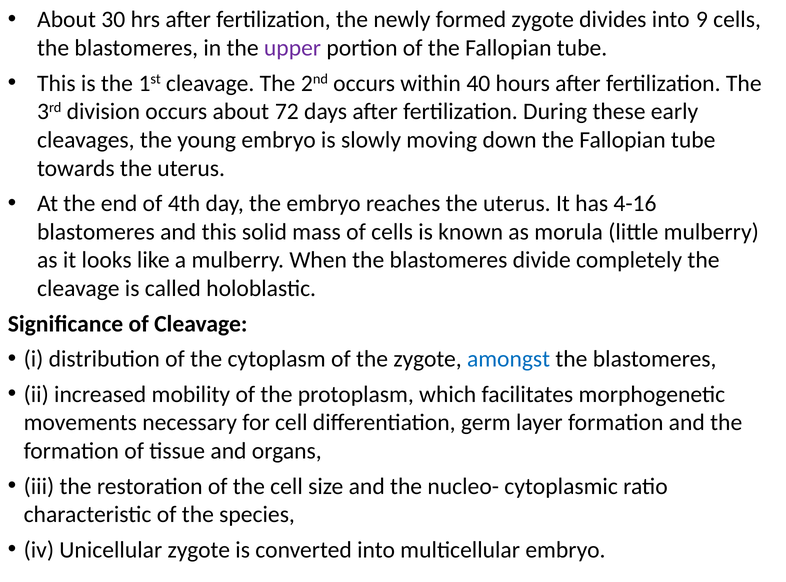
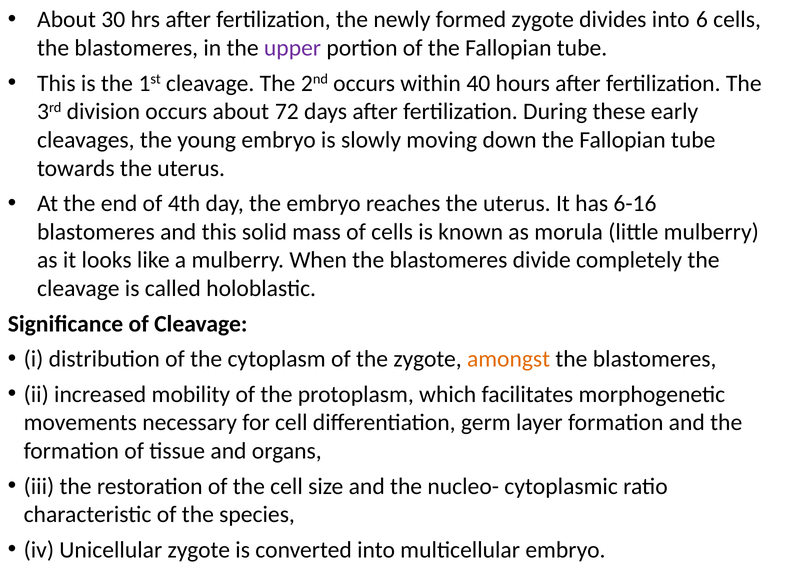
9: 9 -> 6 (702, 20)
4-16: 4-16 -> 6-16 (635, 204)
amongst colour: blue -> orange (509, 359)
